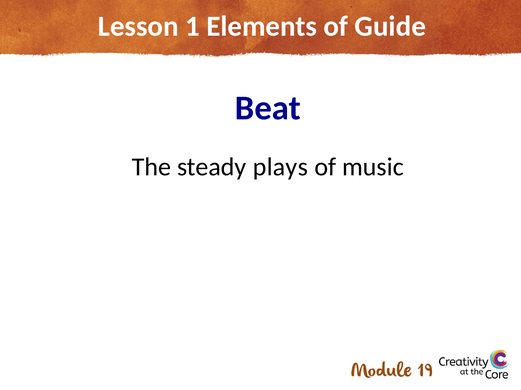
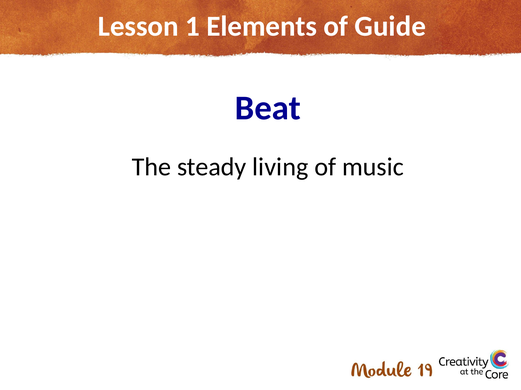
plays: plays -> living (280, 167)
